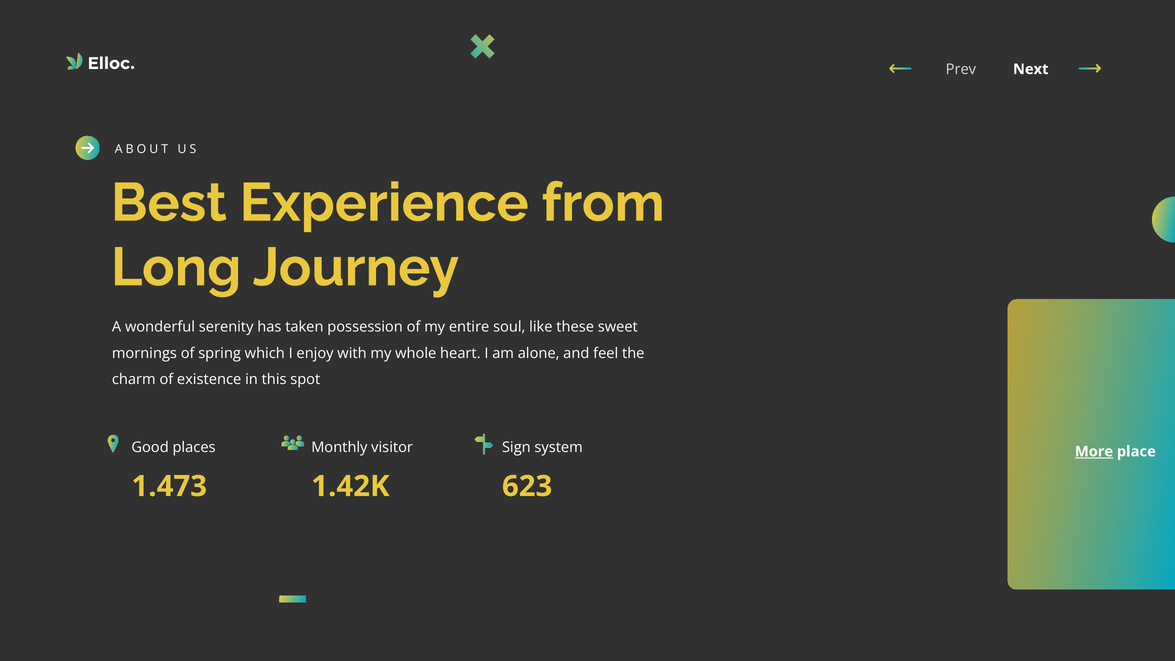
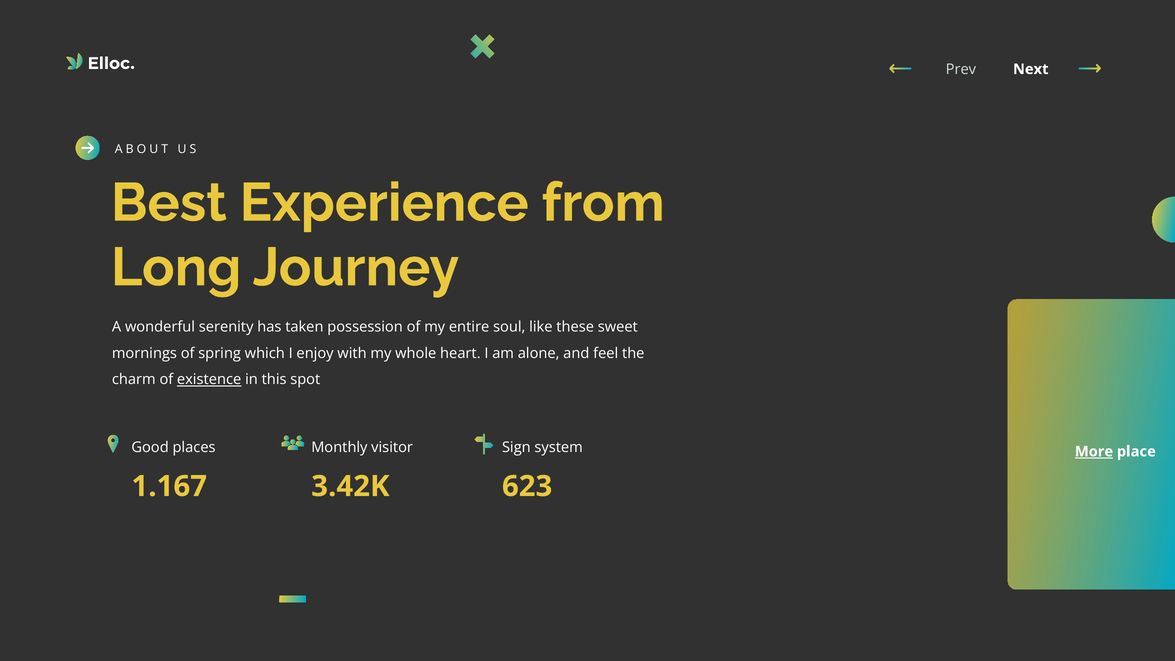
existence underline: none -> present (209, 380)
1.473: 1.473 -> 1.167 (169, 486)
1.42K: 1.42K -> 3.42K (350, 486)
